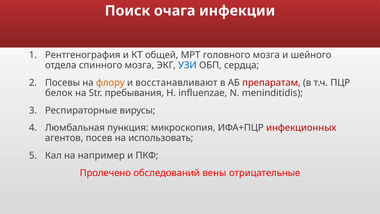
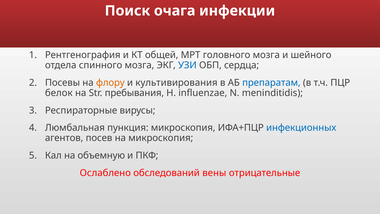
восстанавливают: восстанавливают -> культивирования (176, 83)
препаратам colour: red -> blue (271, 83)
инфекционных colour: red -> blue (301, 128)
на использовать: использовать -> микроскопия (161, 138)
например: например -> объемную (101, 155)
Пролечено: Пролечено -> Ослаблено (105, 173)
